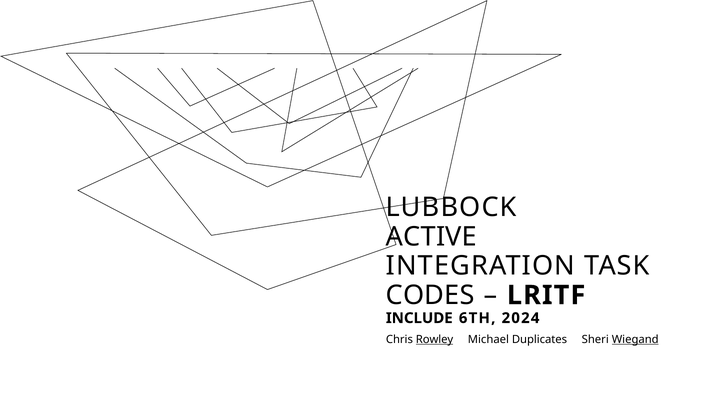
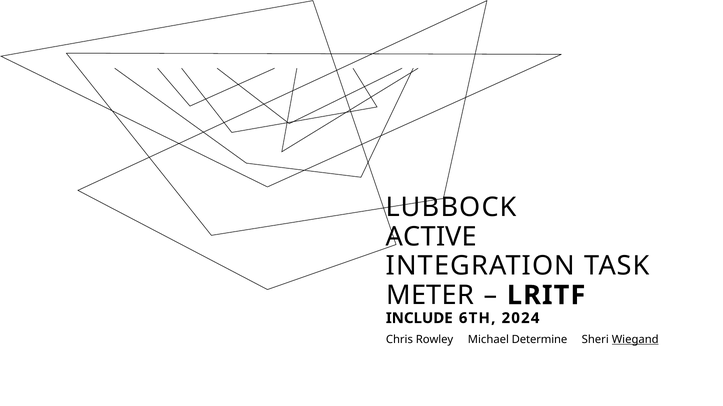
CODES: CODES -> METER (430, 296)
Rowley underline: present -> none (435, 340)
Duplicates: Duplicates -> Determine (540, 340)
